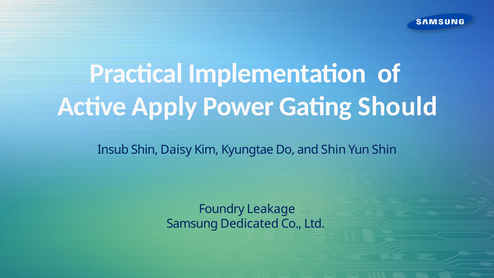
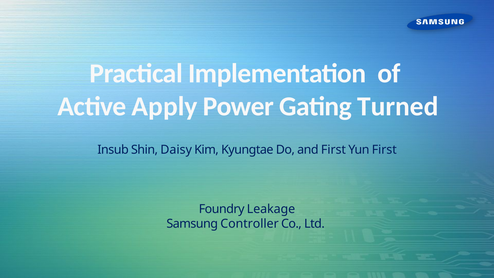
Should: Should -> Turned (398, 106)
and Shin: Shin -> First (333, 150)
Yun Shin: Shin -> First (384, 150)
Dedicated: Dedicated -> Controller (250, 224)
